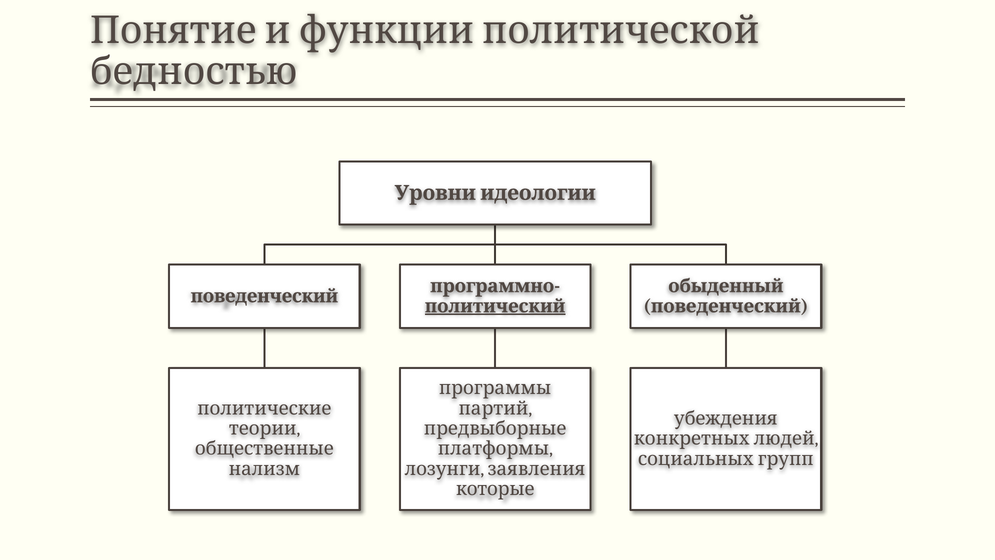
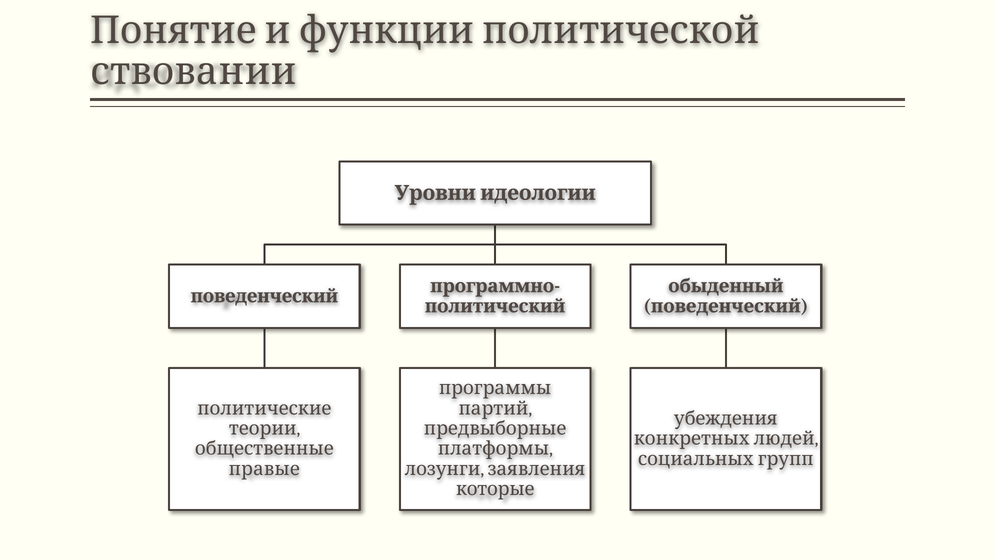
бедностью: бедностью -> ствовании (194, 72)
политический underline: present -> none (495, 306)
нализм: нализм -> правые (264, 469)
